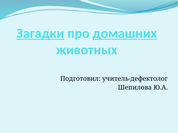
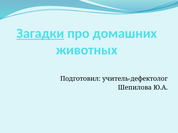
домашних underline: present -> none (125, 34)
